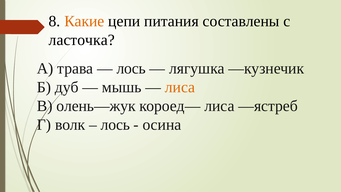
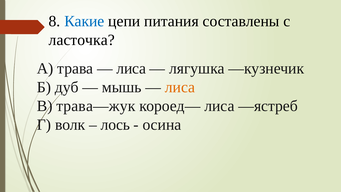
Какие colour: orange -> blue (84, 21)
лось: лось -> лиса (131, 68)
олень—жук: олень—жук -> трава—жук (96, 106)
